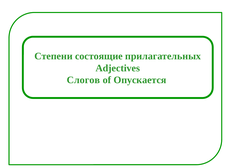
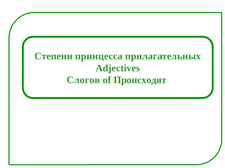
состоящие: состоящие -> принцесса (99, 56)
Опускается: Опускается -> Происходят (140, 80)
